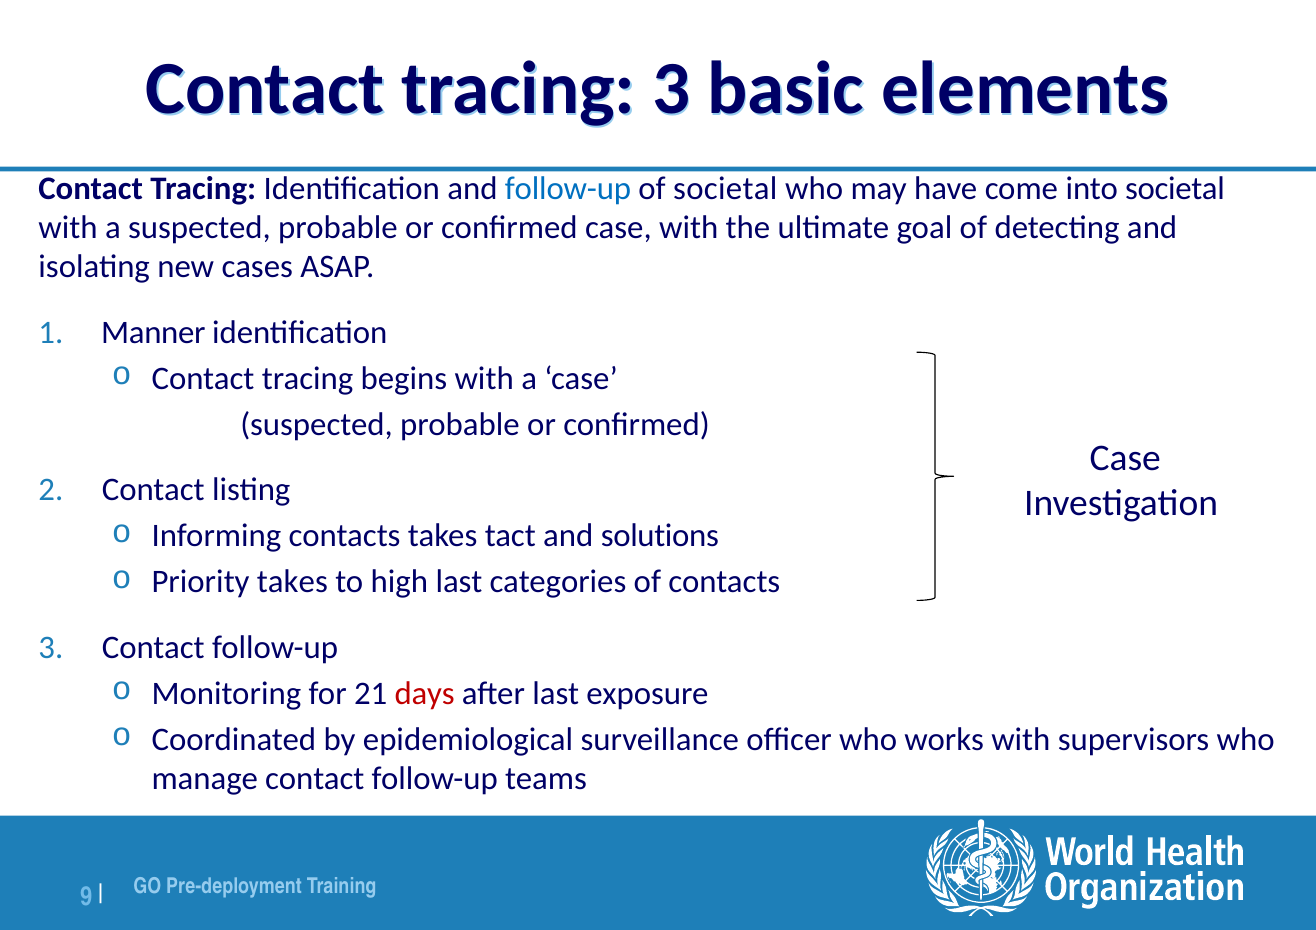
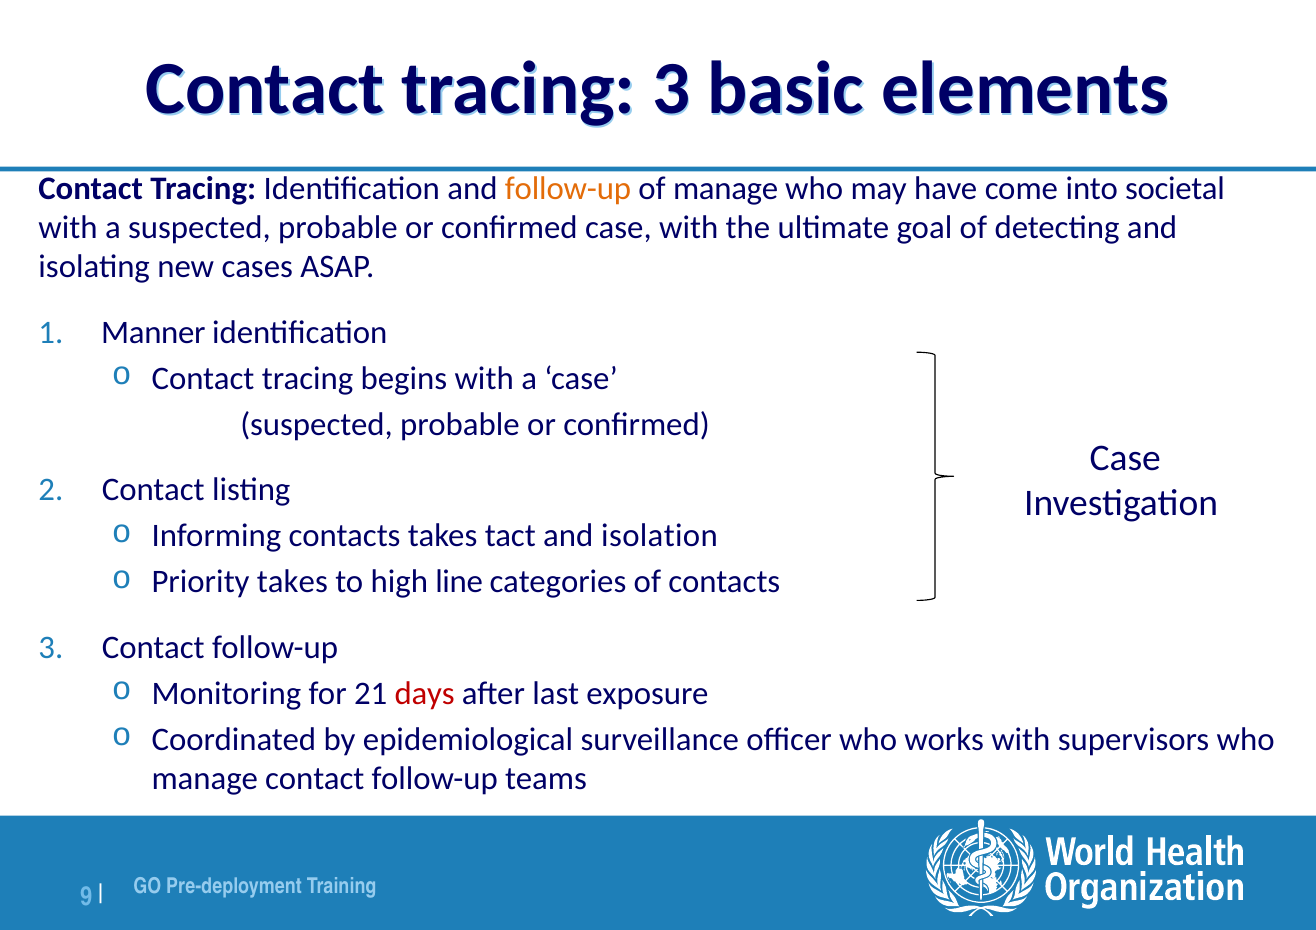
follow-up colour: blue -> orange (568, 188)
of societal: societal -> manage (726, 188)
solutions: solutions -> isolation (660, 536)
high last: last -> line (459, 582)
